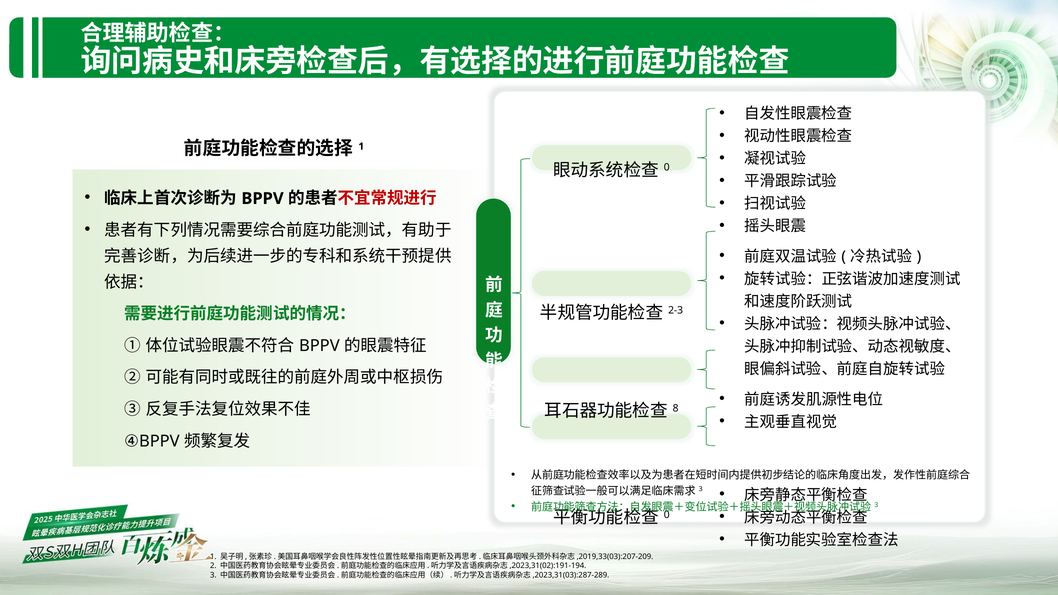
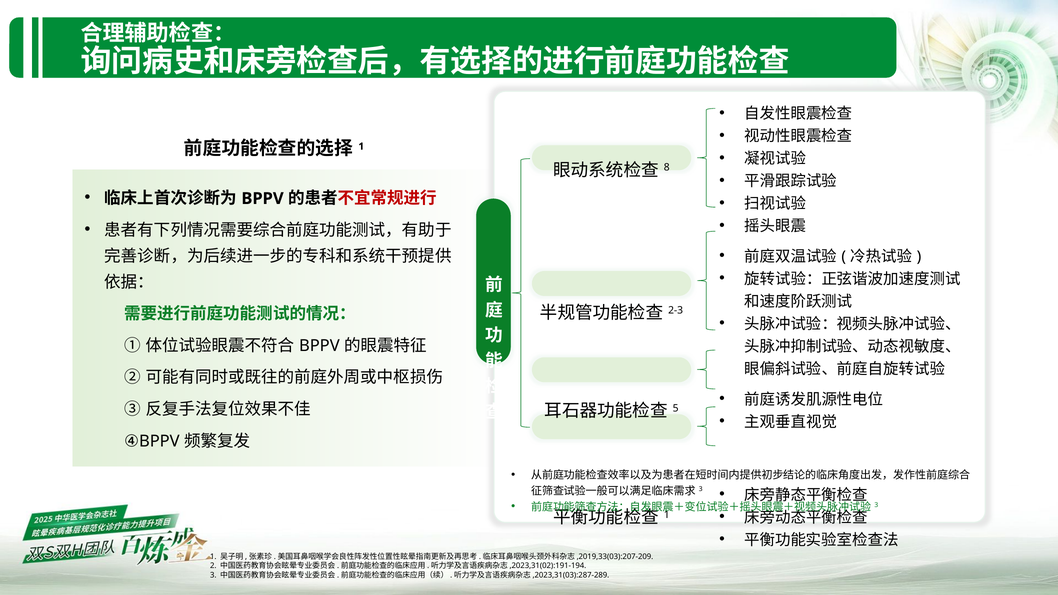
0: 0 -> 8 (667, 167)
8: 8 -> 5 (676, 408)
0: 0 -> 1 (667, 515)
